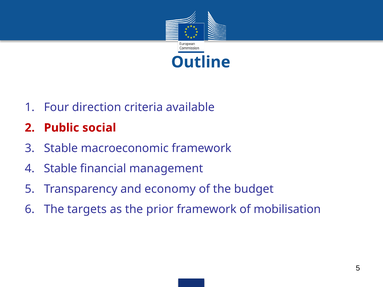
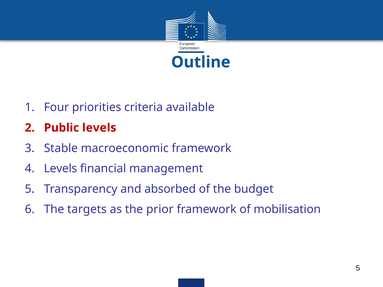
direction: direction -> priorities (97, 107)
Public social: social -> levels (99, 128)
Stable: Stable -> Levels (60, 169)
economy: economy -> absorbed (170, 189)
